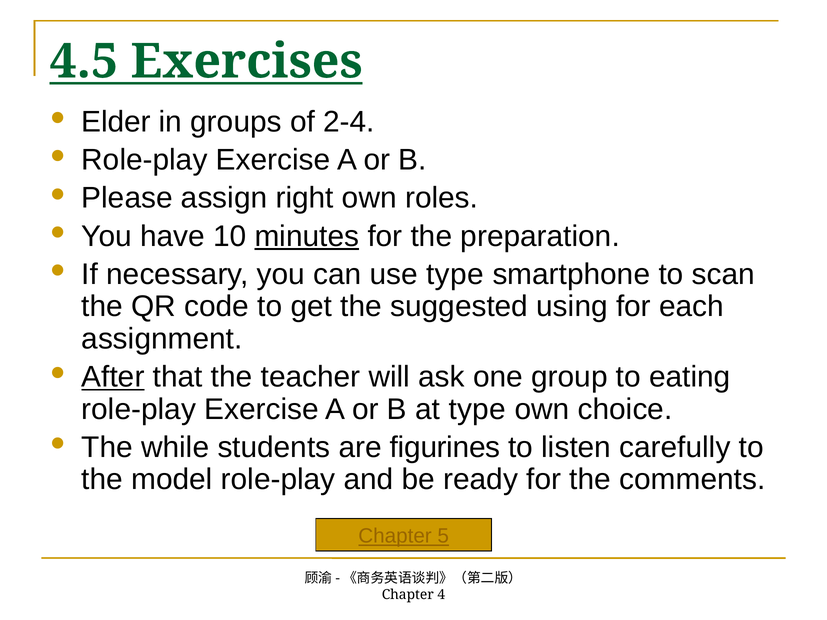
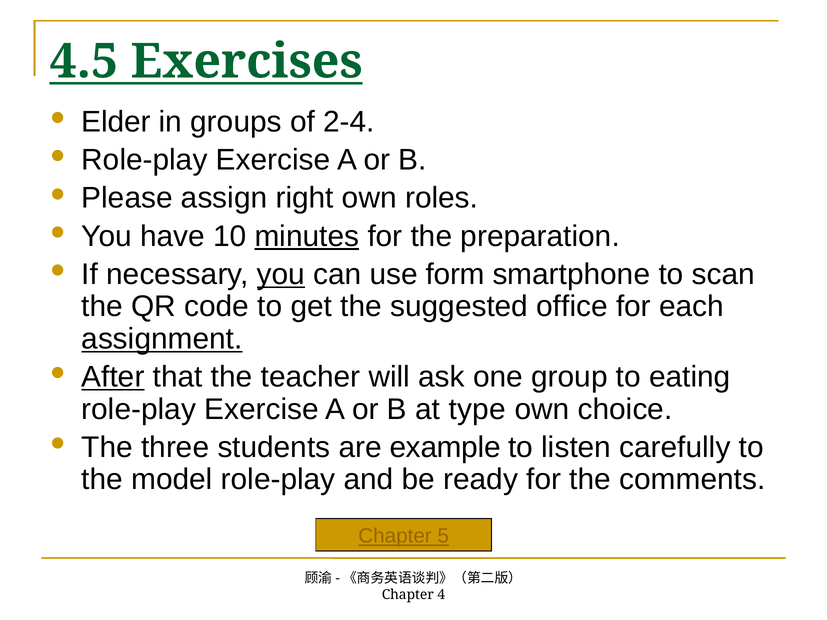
you underline: none -> present (281, 274)
use type: type -> form (455, 274)
using: using -> office (572, 307)
assignment underline: none -> present (162, 339)
while: while -> three (175, 448)
figurines: figurines -> example (445, 448)
